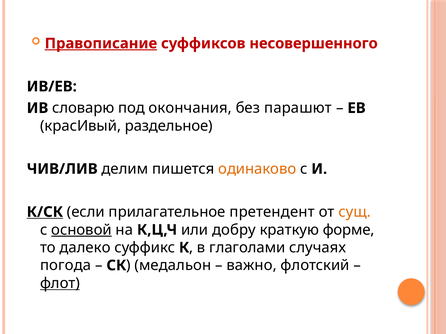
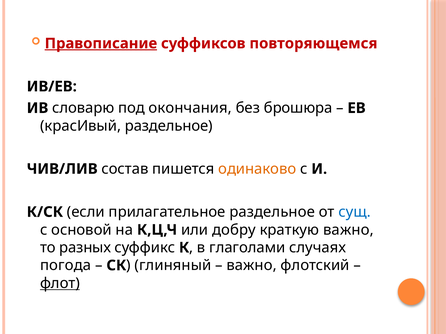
несовершенного: несовершенного -> повторяющемся (313, 44)
парашют: парашют -> брошюра (298, 108)
делим: делим -> состав (125, 169)
К/СК underline: present -> none (45, 212)
прилагательное претендент: претендент -> раздельное (272, 212)
сущ colour: orange -> blue (355, 212)
основой underline: present -> none (81, 230)
краткую форме: форме -> важно (348, 230)
далеко: далеко -> разных (85, 248)
медальон: медальон -> глиняный (173, 266)
